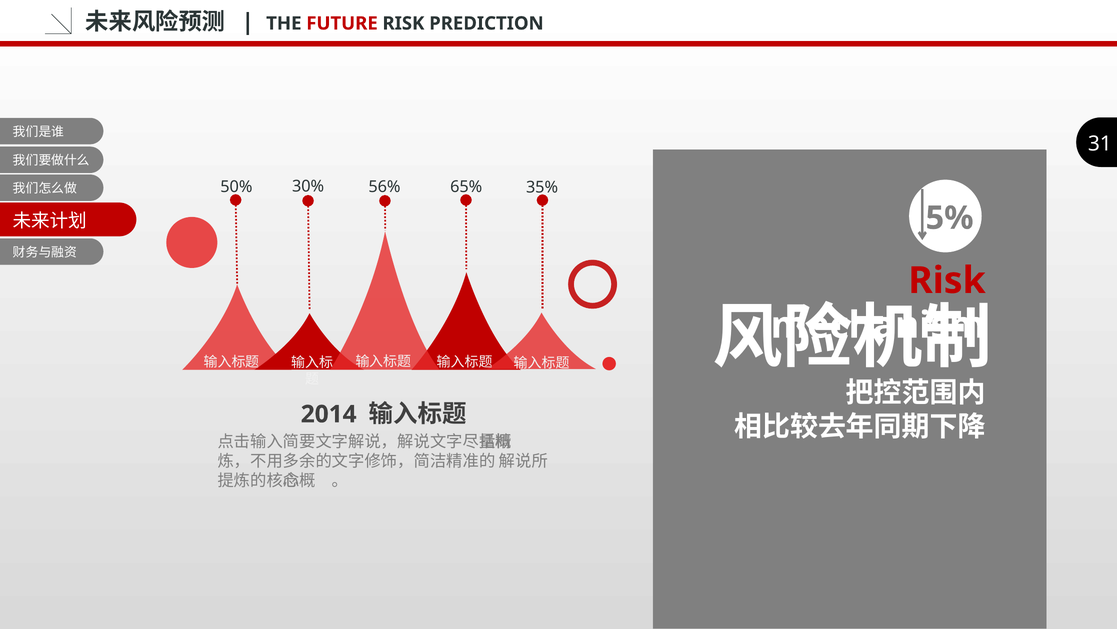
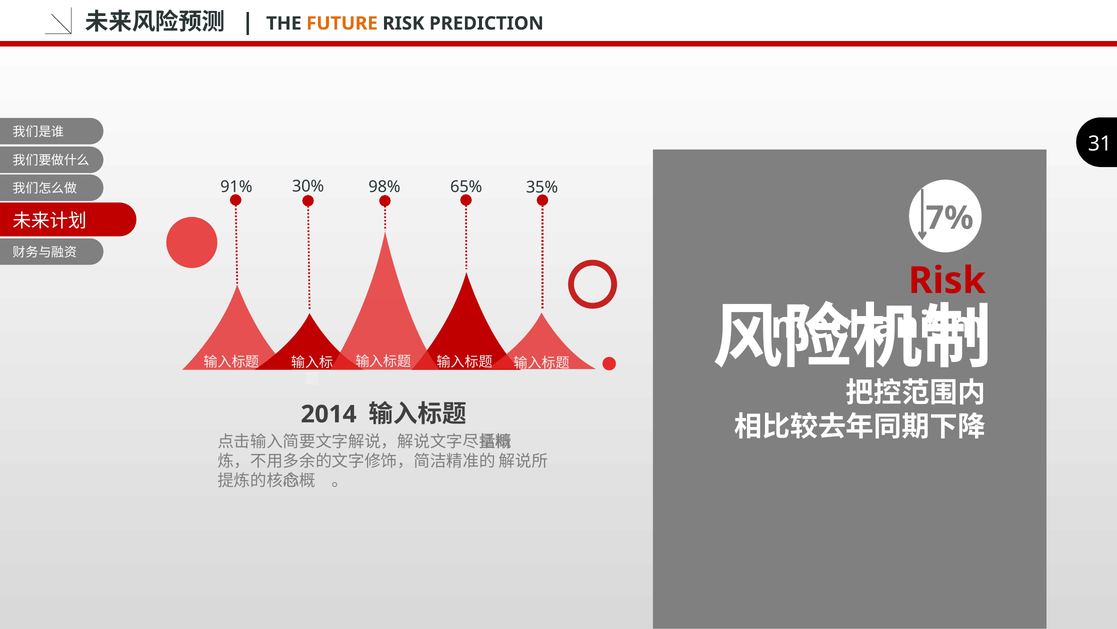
FUTURE colour: red -> orange (342, 23)
56%: 56% -> 98% (384, 186)
50%: 50% -> 91% (236, 187)
5%: 5% -> 7% (950, 218)
